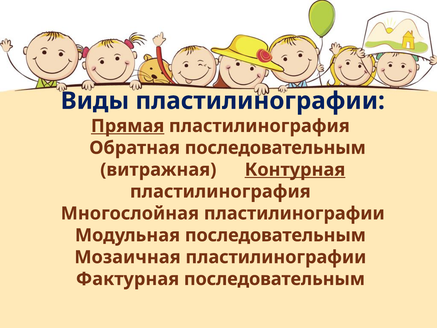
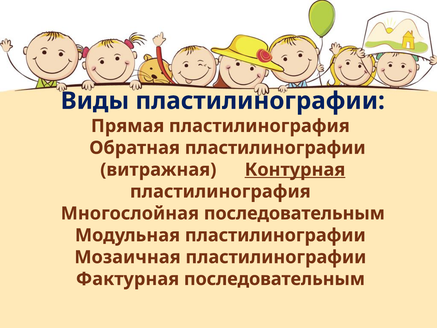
Прямая underline: present -> none (128, 126)
Обратная последовательным: последовательным -> пластилинографии (275, 148)
Многослойная пластилинографии: пластилинографии -> последовательным (294, 213)
Модульная последовательным: последовательным -> пластилинографии (275, 235)
